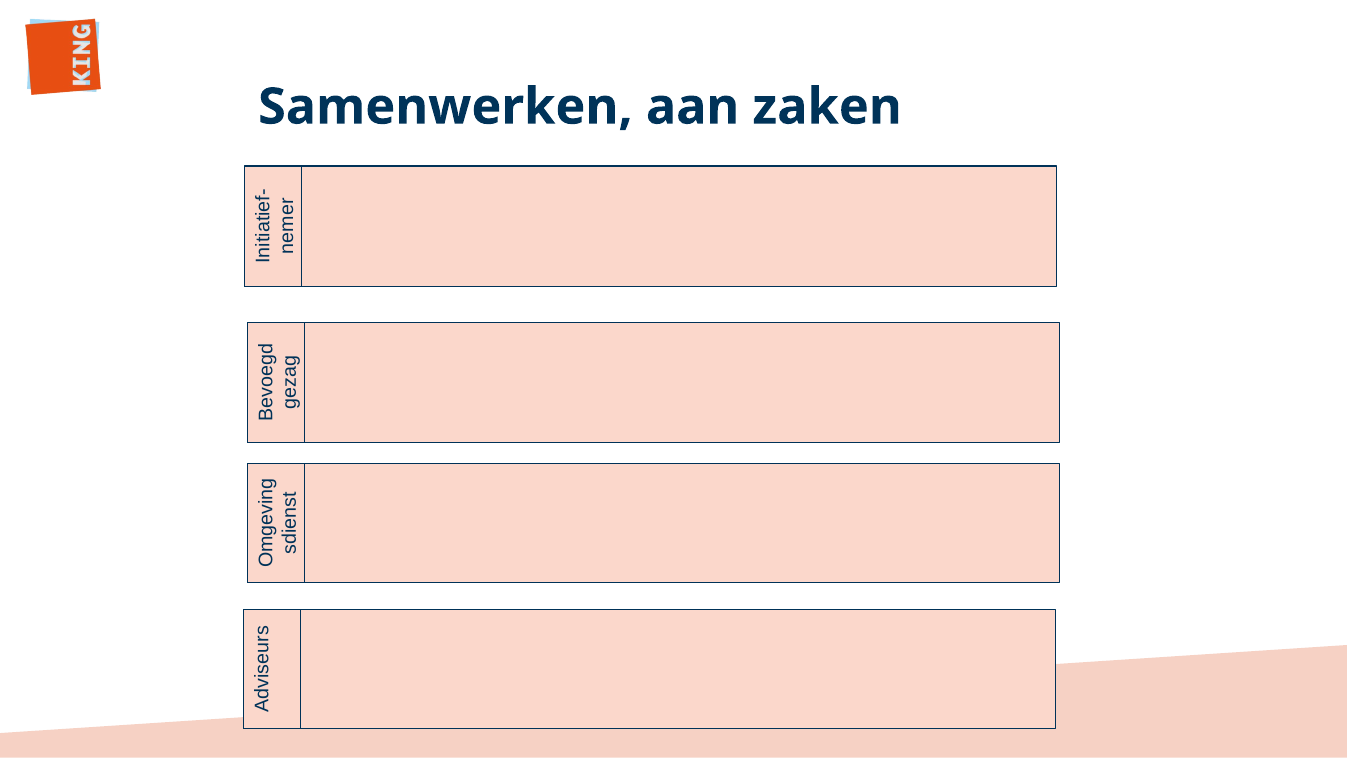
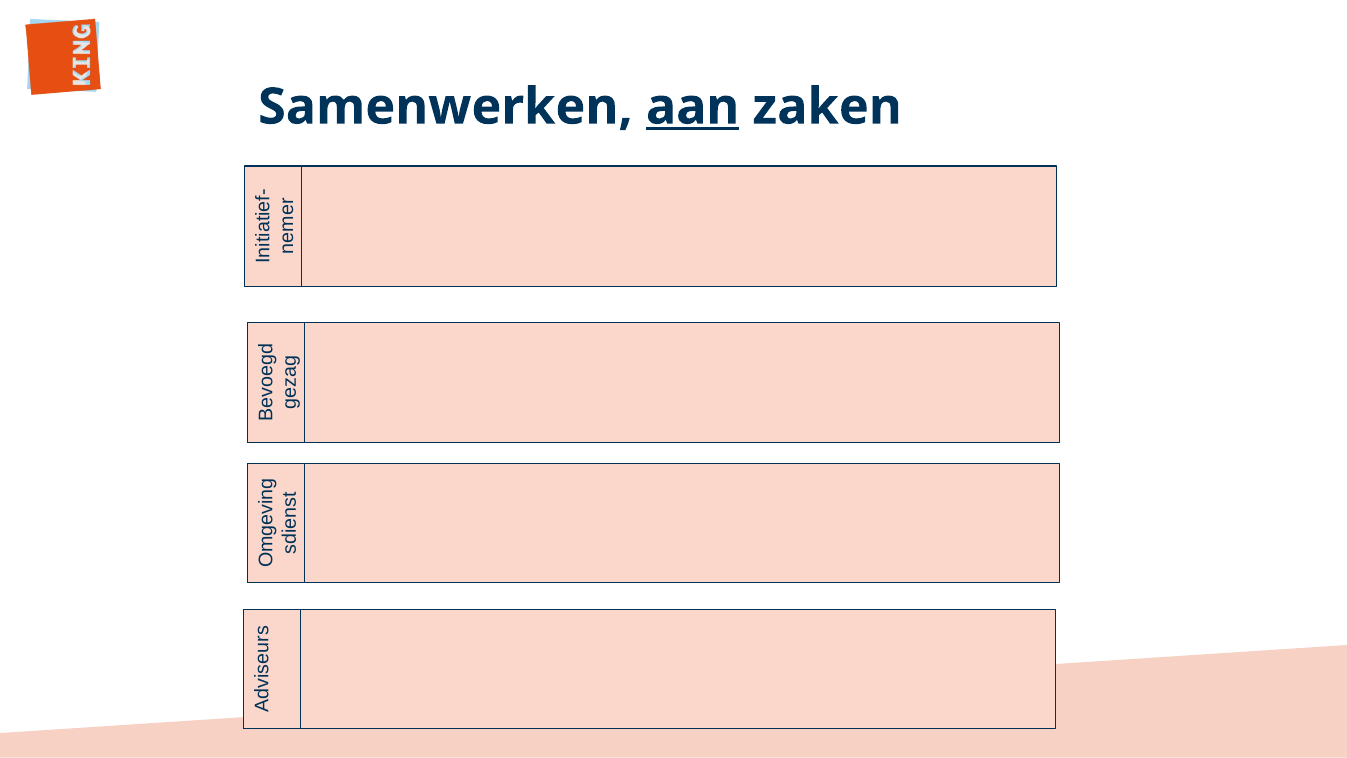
aan underline: none -> present (693, 107)
